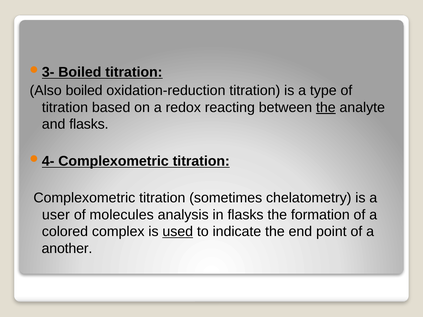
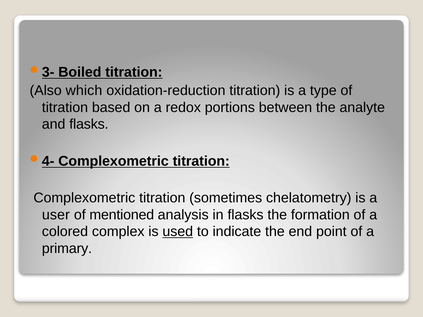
Also boiled: boiled -> which (84, 91)
reacting: reacting -> portions (230, 107)
the underline: present -> none (326, 107)
molecules: molecules -> mentioned (122, 215)
another: another -> primary (67, 249)
